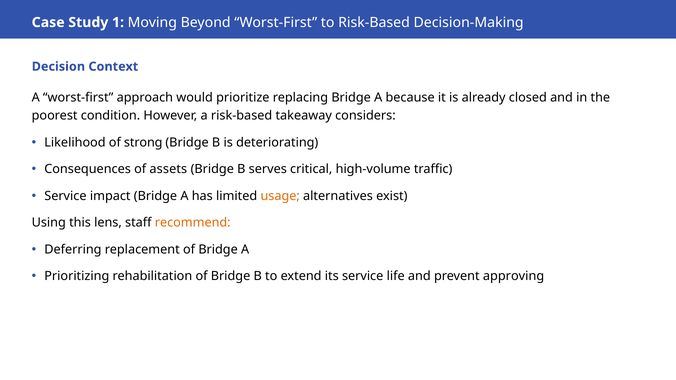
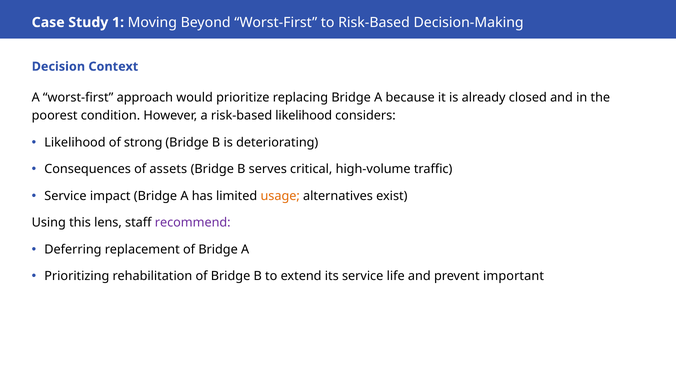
risk-based takeaway: takeaway -> likelihood (304, 116)
recommend colour: orange -> purple (193, 223)
approving: approving -> important (514, 276)
